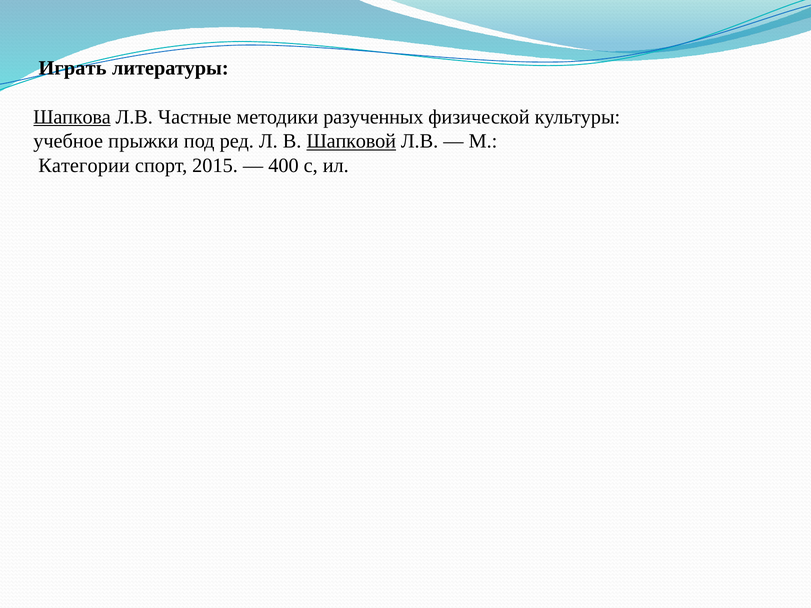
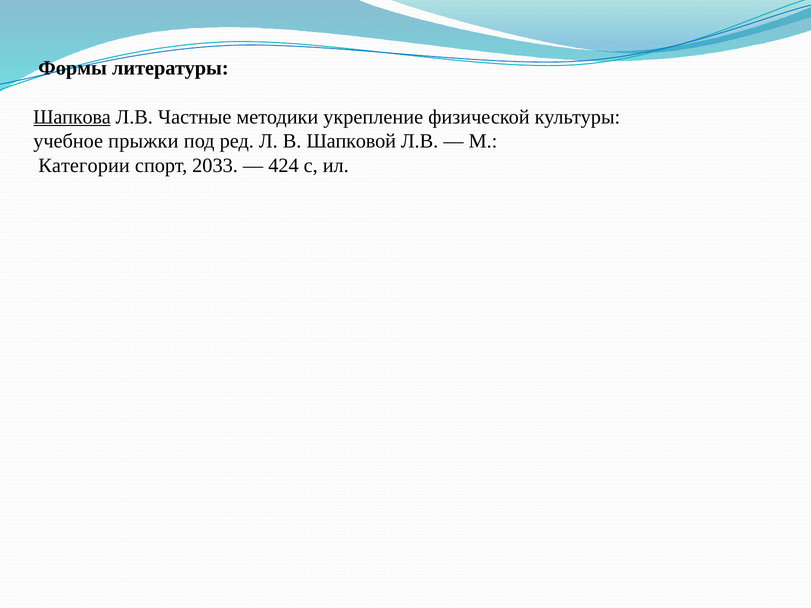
Играть: Играть -> Формы (73, 68)
разученных: разученных -> укрепление (373, 117)
Шапковой underline: present -> none (351, 141)
2015: 2015 -> 2033 (215, 166)
400: 400 -> 424 (283, 166)
